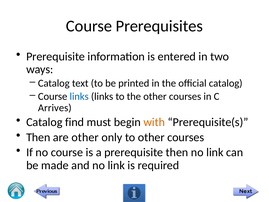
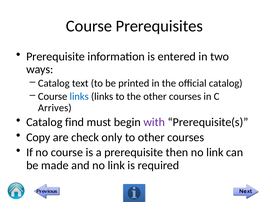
with colour: orange -> purple (154, 122)
Then: Then -> Copy (38, 137)
are other: other -> check (85, 137)
